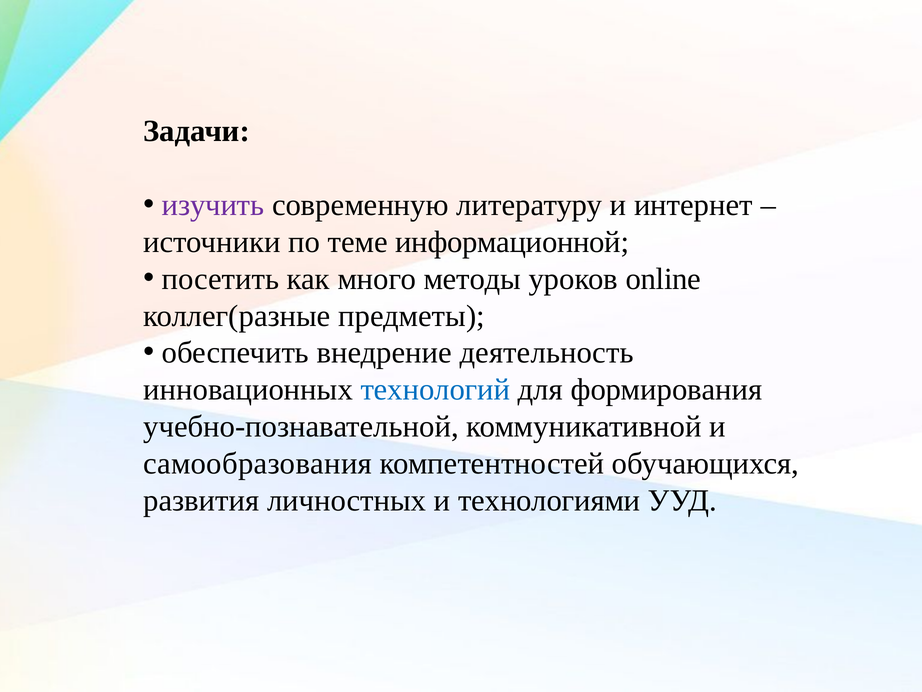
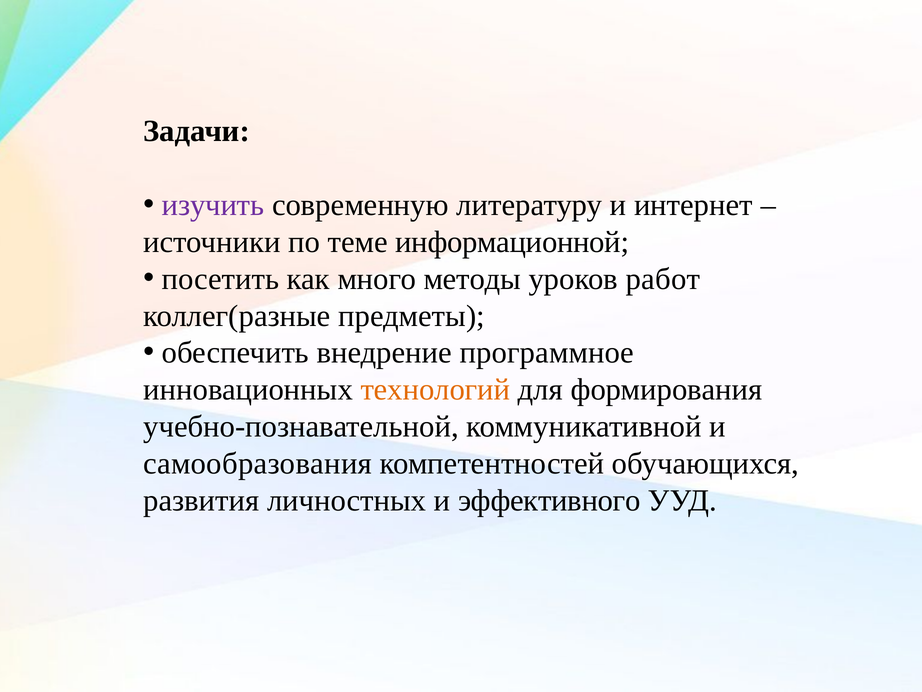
online: online -> работ (663, 279)
деятельность: деятельность -> программное (547, 353)
технологий colour: blue -> orange (435, 389)
технологиями: технологиями -> эффективного (549, 500)
